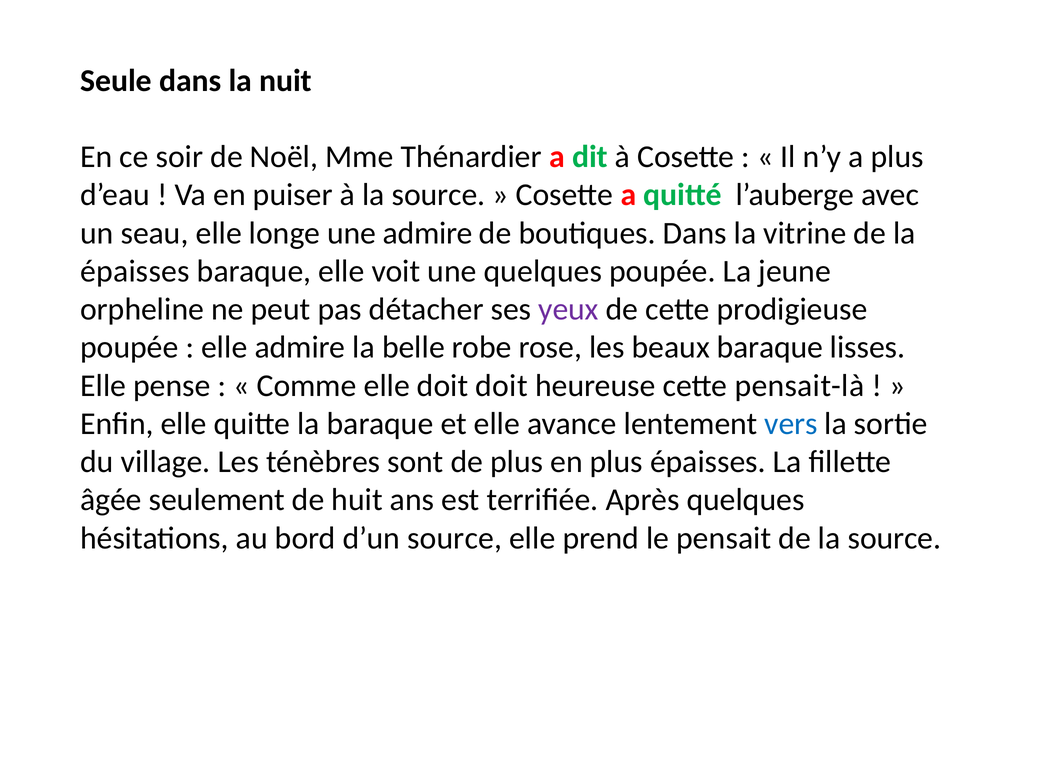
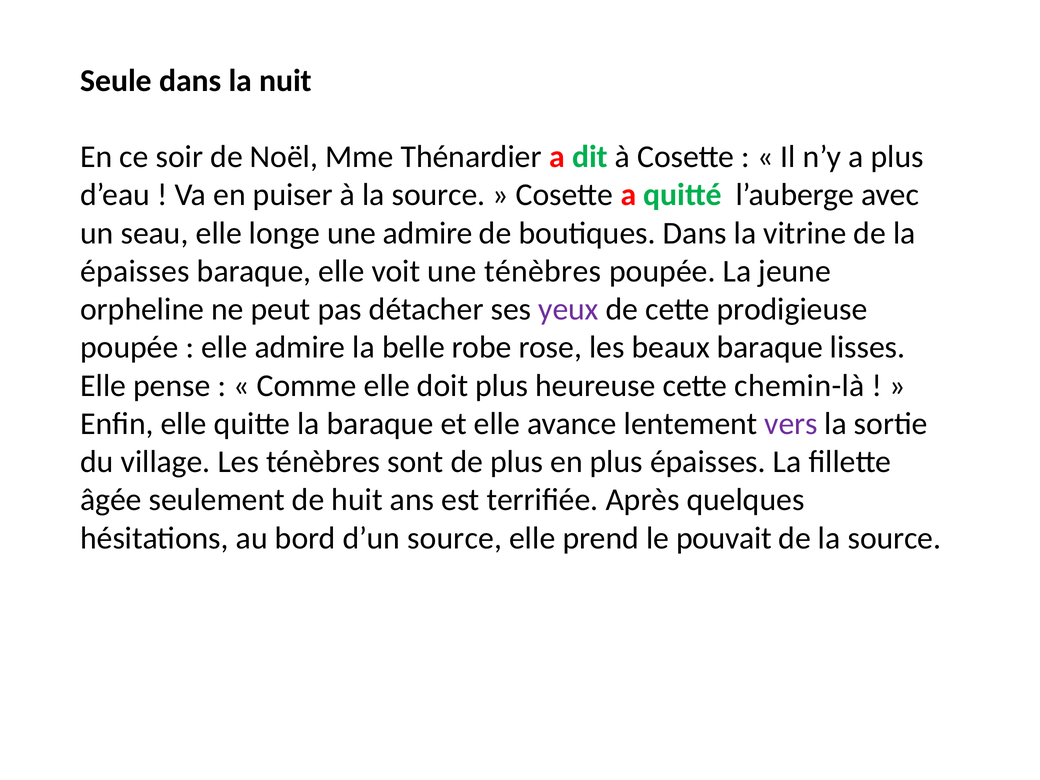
une quelques: quelques -> ténèbres (543, 271)
doit doit: doit -> plus (502, 386)
pensait-là: pensait-là -> chemin-là (799, 386)
vers colour: blue -> purple (791, 424)
pensait: pensait -> pouvait (724, 538)
